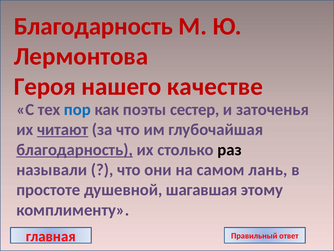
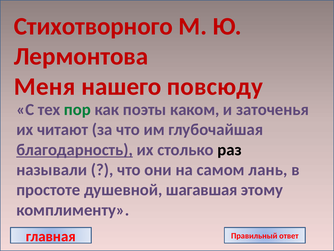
Благодарность: Благодарность -> Стихотворного (93, 26)
Героя: Героя -> Меня (45, 86)
качестве: качестве -> повсюду (215, 86)
пор colour: blue -> green (77, 109)
сестер: сестер -> каком (195, 109)
читают underline: present -> none (63, 129)
